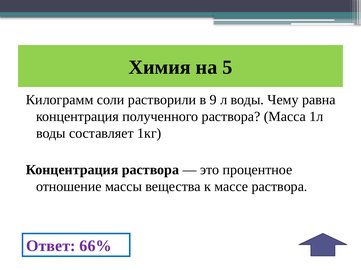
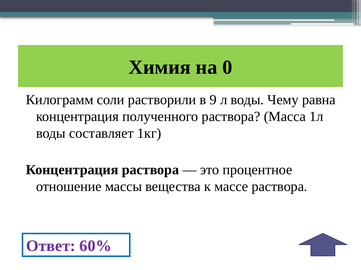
5: 5 -> 0 (227, 68)
66%: 66% -> 60% (96, 247)
